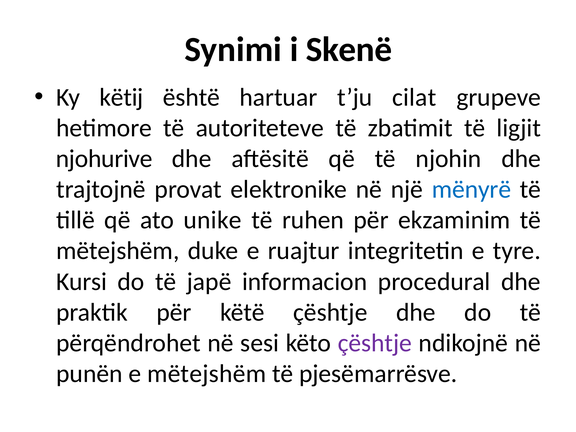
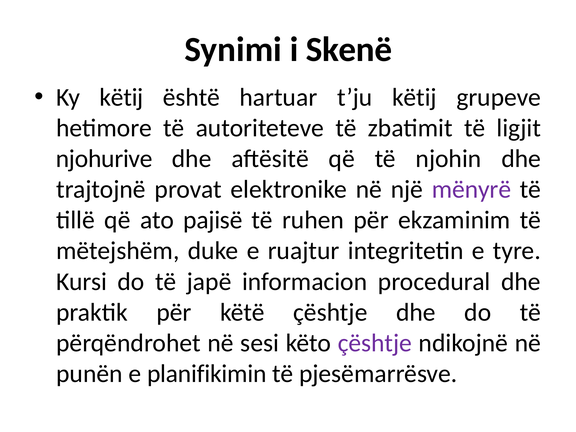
t’ju cilat: cilat -> këtij (414, 97)
mënyrë colour: blue -> purple (471, 189)
unike: unike -> pajisë (213, 220)
e mëtejshëm: mëtejshëm -> planifikimin (207, 374)
